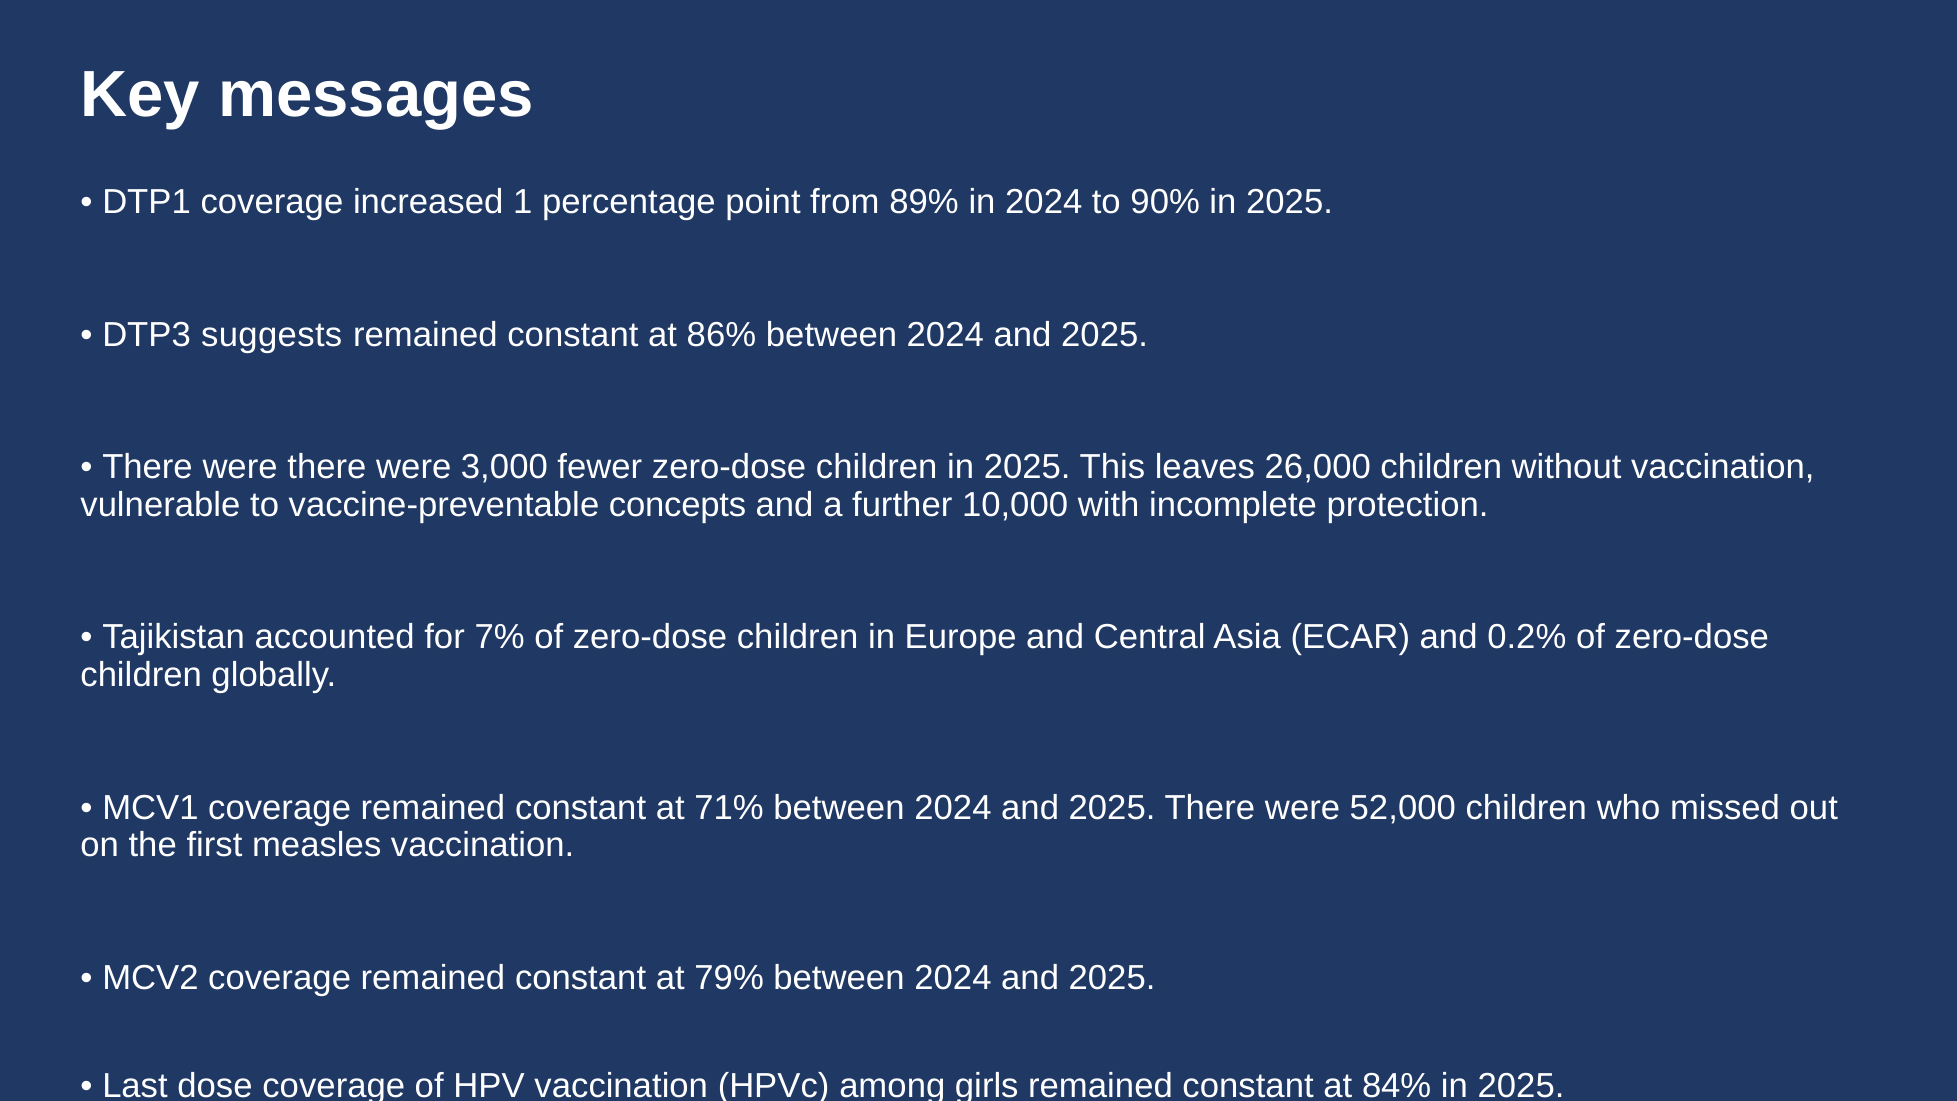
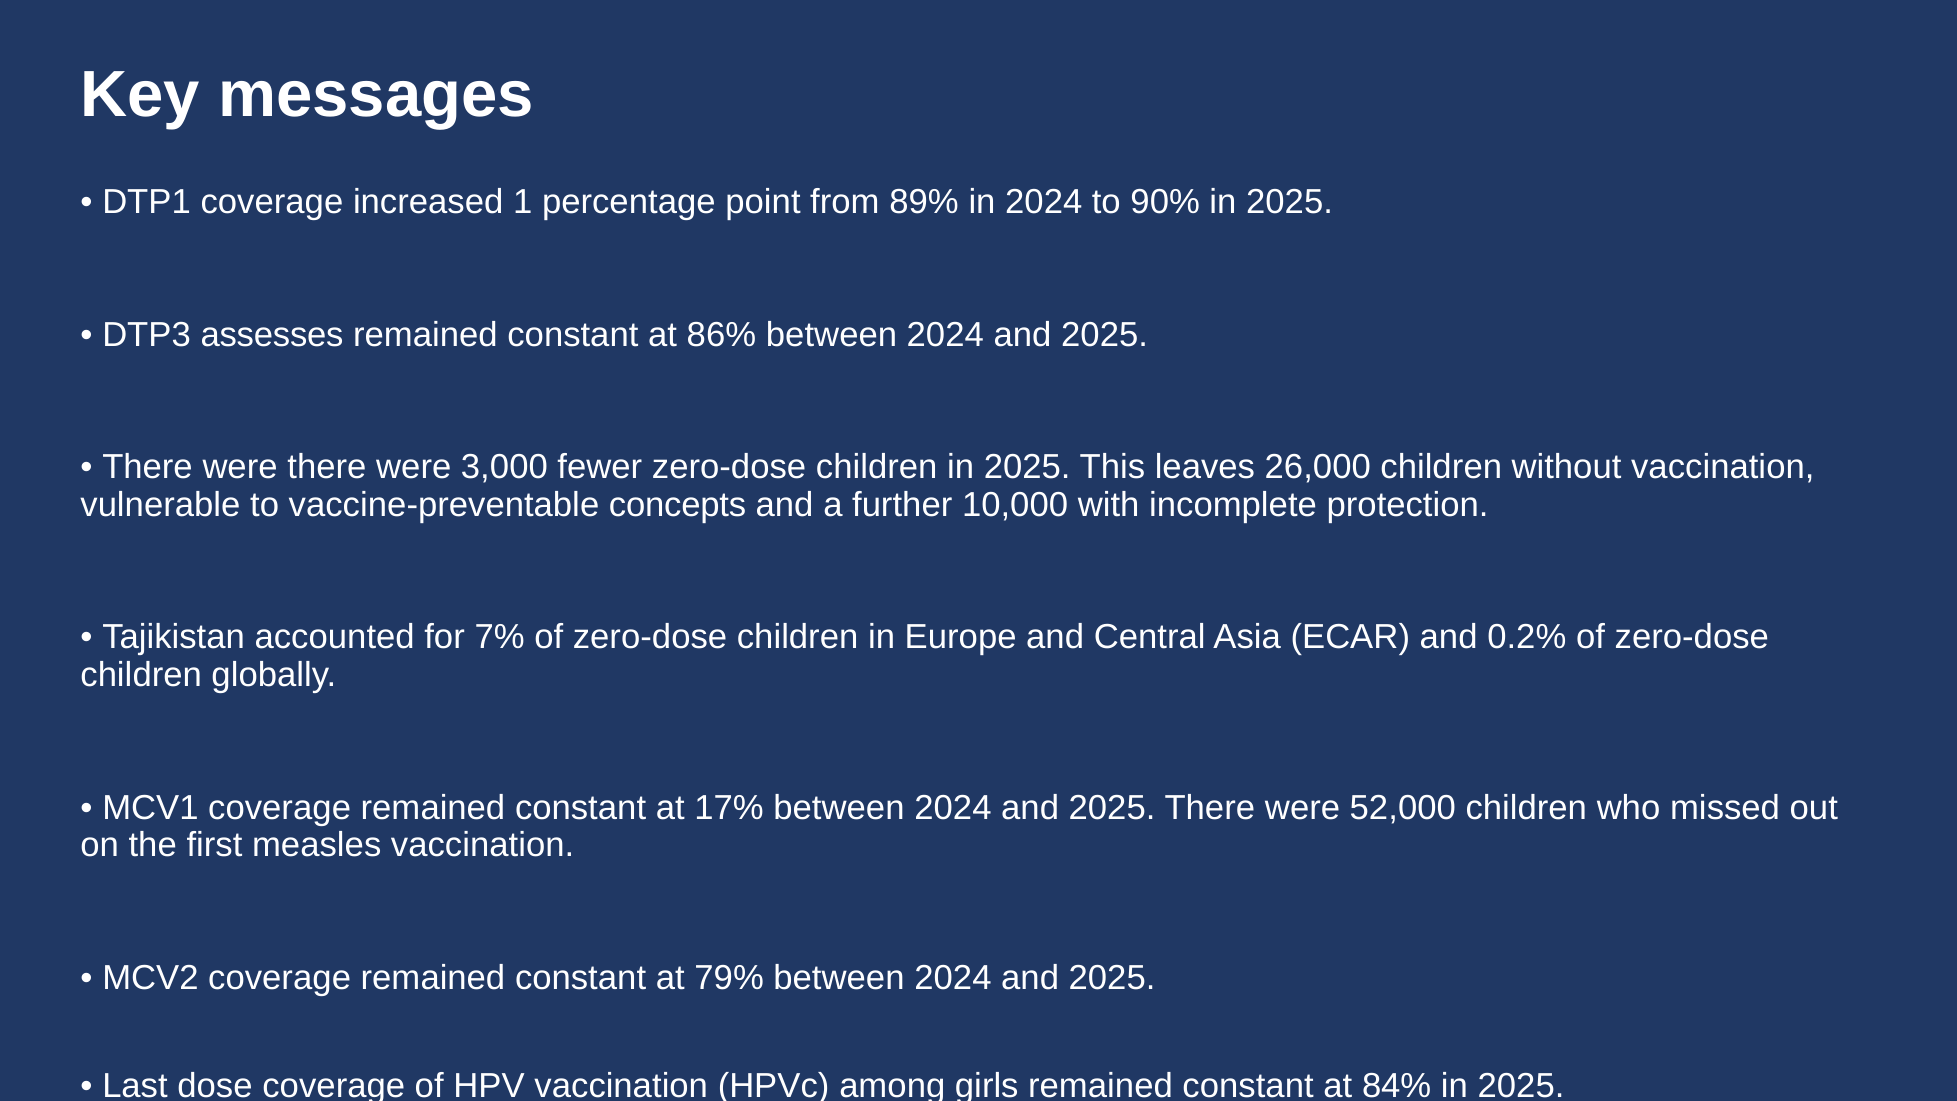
suggests: suggests -> assesses (272, 335)
71%: 71% -> 17% (729, 807)
